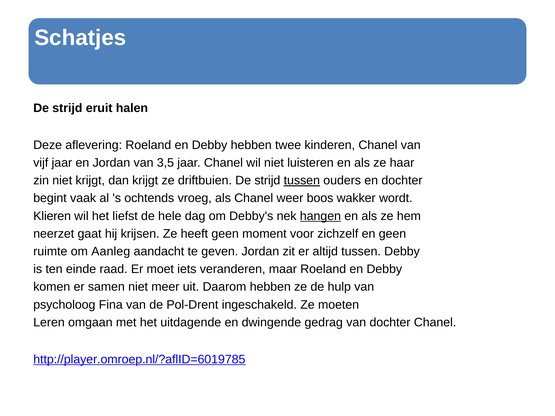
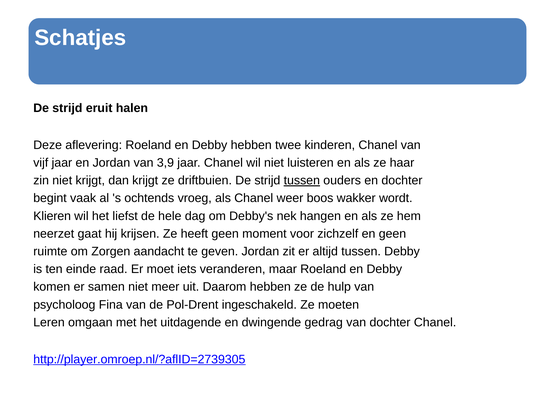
3,5: 3,5 -> 3,9 (165, 163)
hangen underline: present -> none (320, 216)
Aanleg: Aanleg -> Zorgen (111, 252)
http://player.omroep.nl/?aflID=6019785: http://player.omroep.nl/?aflID=6019785 -> http://player.omroep.nl/?aflID=2739305 (139, 360)
